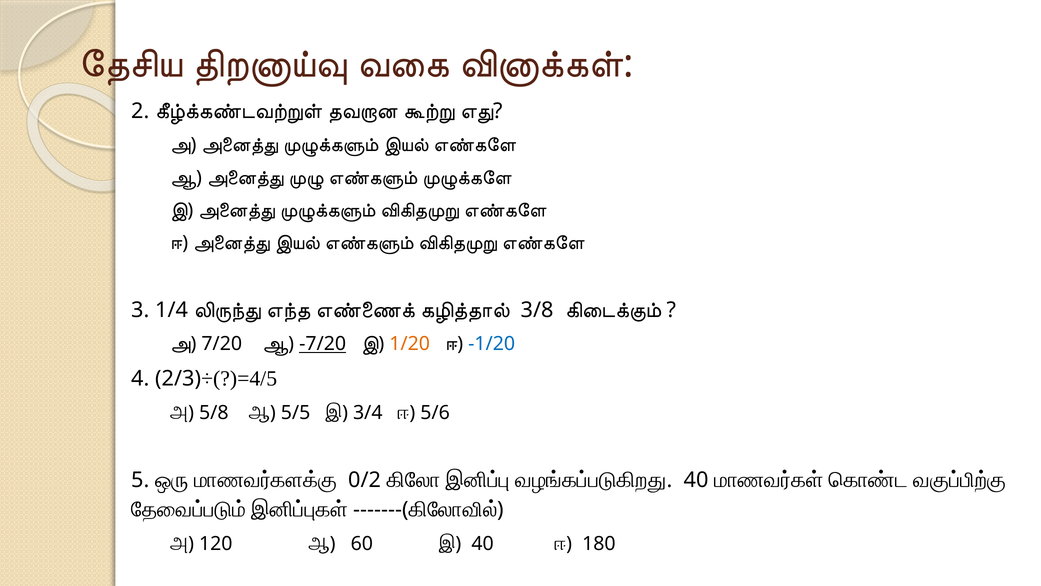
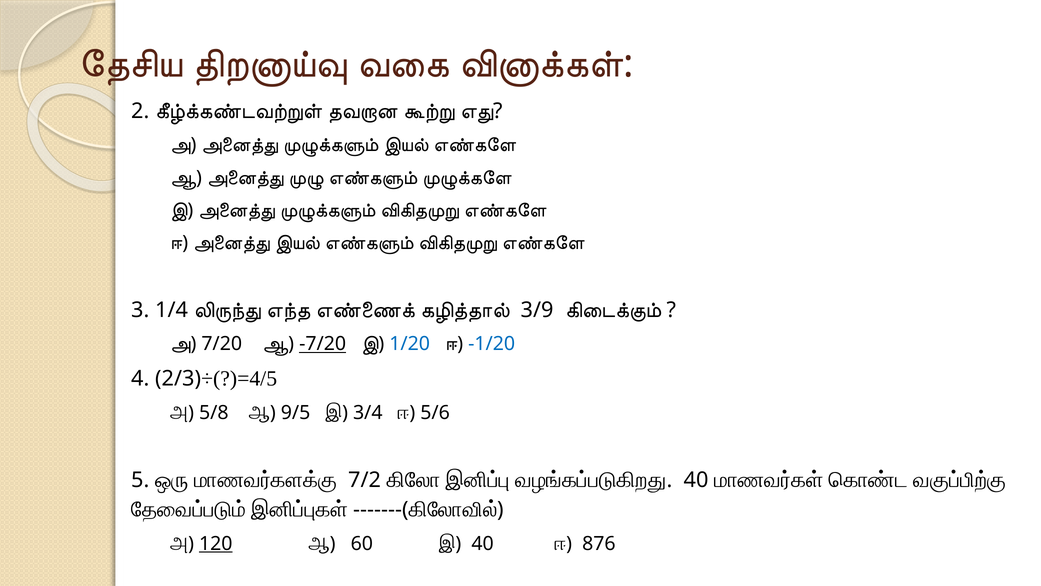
3/8: 3/8 -> 3/9 (537, 310)
1/20 colour: orange -> blue (410, 344)
5/5: 5/5 -> 9/5 (296, 412)
0/2: 0/2 -> 7/2 (365, 480)
120 underline: none -> present (216, 543)
180: 180 -> 876 (599, 543)
